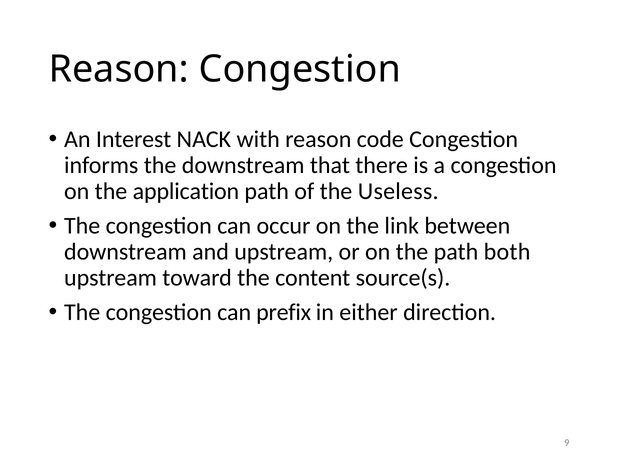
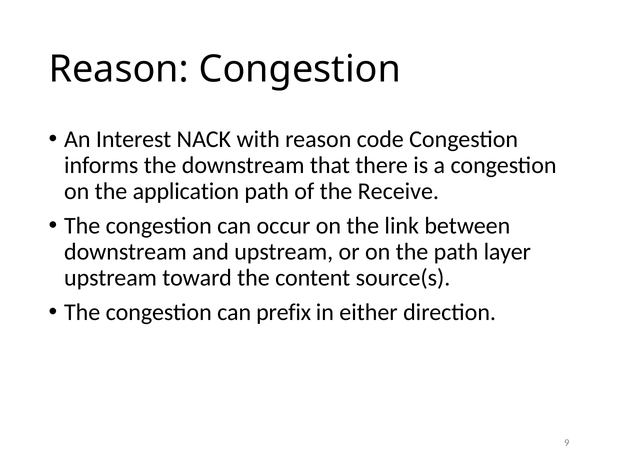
Useless: Useless -> Receive (398, 191)
both: both -> layer (507, 252)
